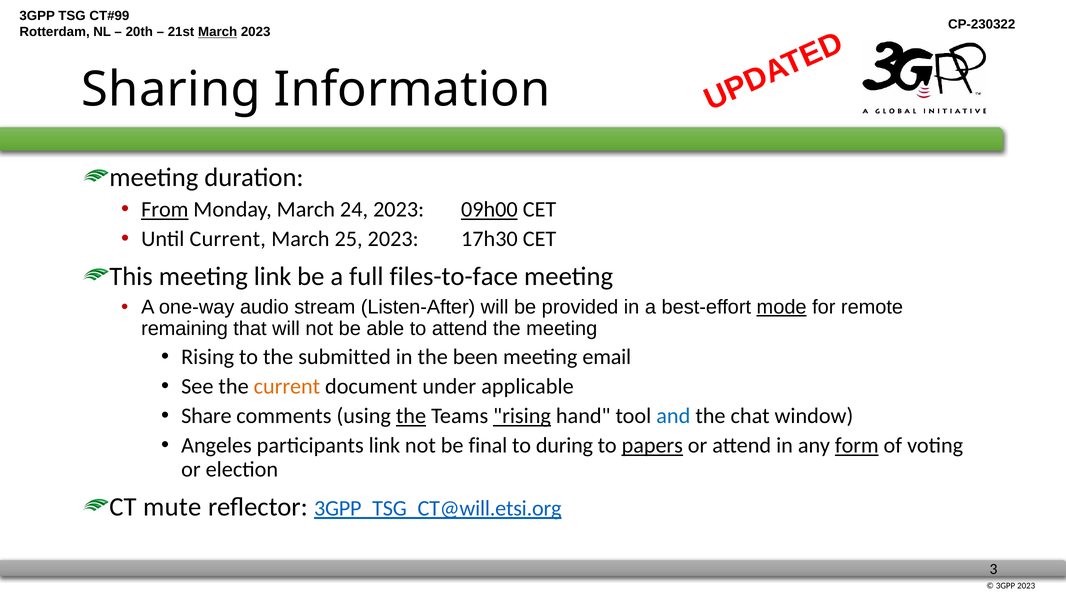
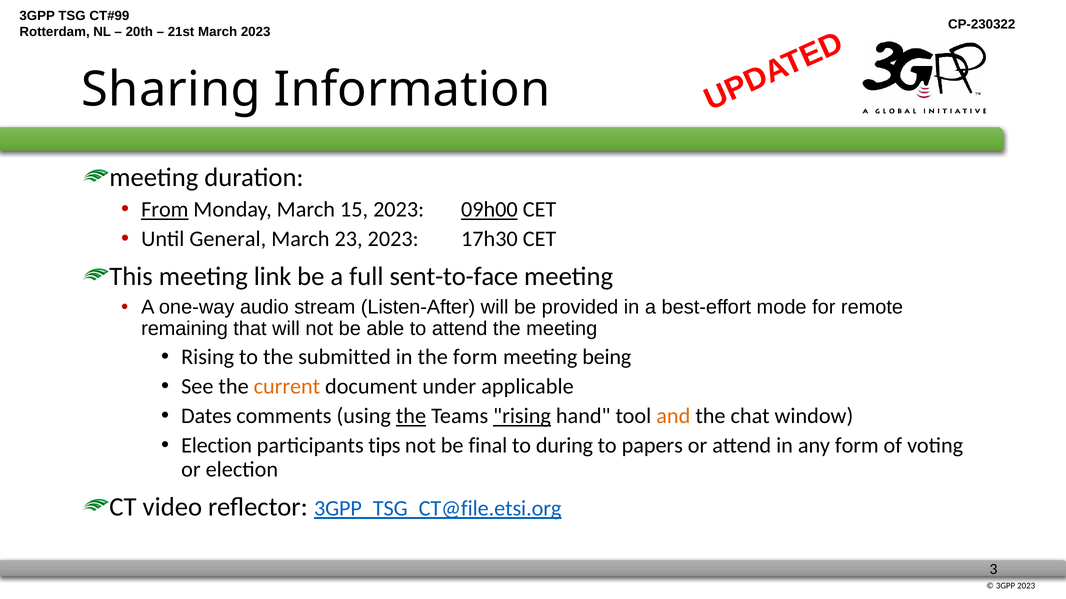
March underline: present -> none (218, 32)
24: 24 -> 15 (354, 210)
Until Current: Current -> General (228, 239)
25: 25 -> 23 (349, 239)
files-to-face: files-to-face -> sent-to-face (454, 277)
mode underline: present -> none (782, 308)
the been: been -> form (475, 357)
email: email -> being (607, 357)
Share: Share -> Dates (206, 416)
and colour: blue -> orange (673, 416)
Angeles: Angeles -> Election (217, 446)
participants link: link -> tips (384, 446)
papers underline: present -> none (652, 446)
form underline: present -> none (857, 446)
mute: mute -> video (172, 507)
3GPP_TSG_CT@will.etsi.org: 3GPP_TSG_CT@will.etsi.org -> 3GPP_TSG_CT@file.etsi.org (438, 509)
